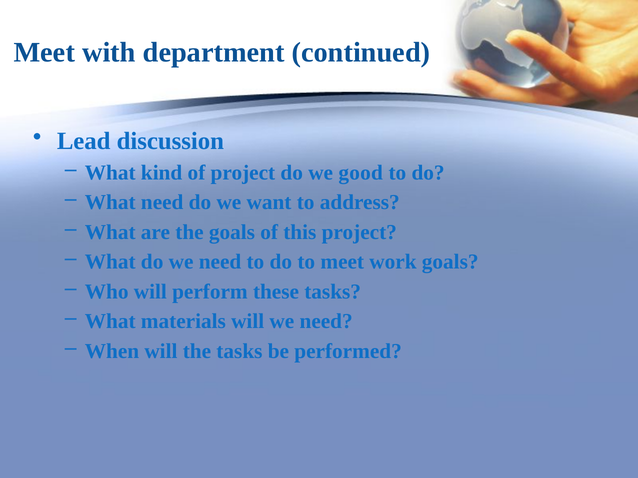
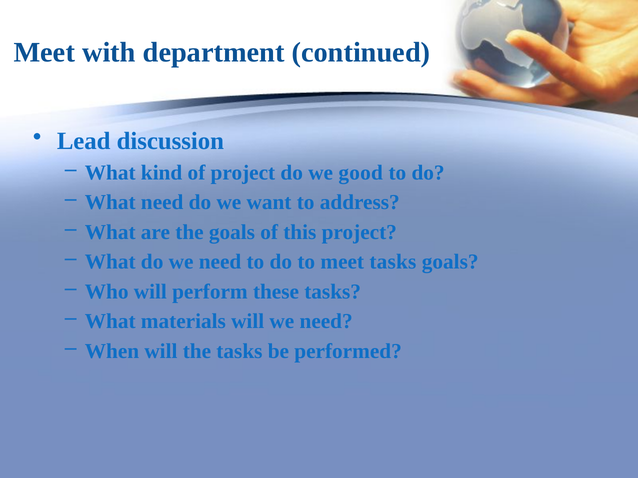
meet work: work -> tasks (393, 262)
